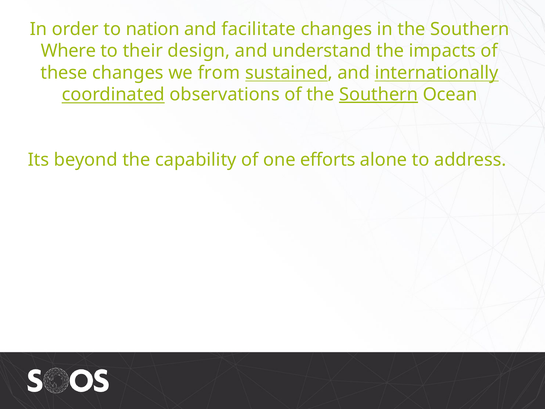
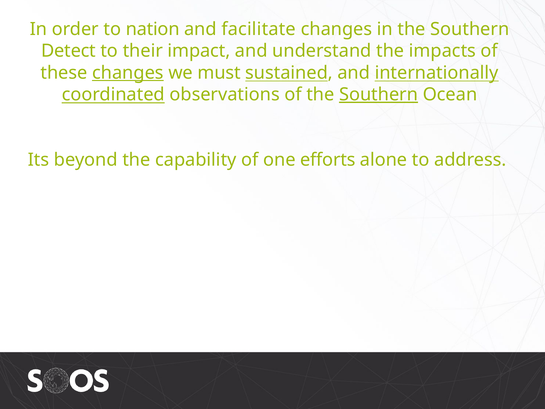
Where: Where -> Detect (69, 51)
design: design -> impact (199, 51)
changes underline: none -> present (128, 73)
from: from -> must (219, 73)
